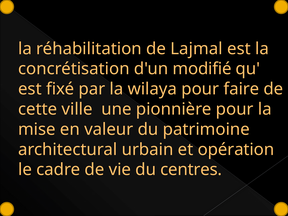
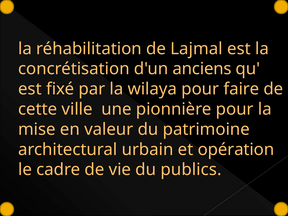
modifié: modifié -> anciens (202, 69)
centres: centres -> publics (191, 170)
